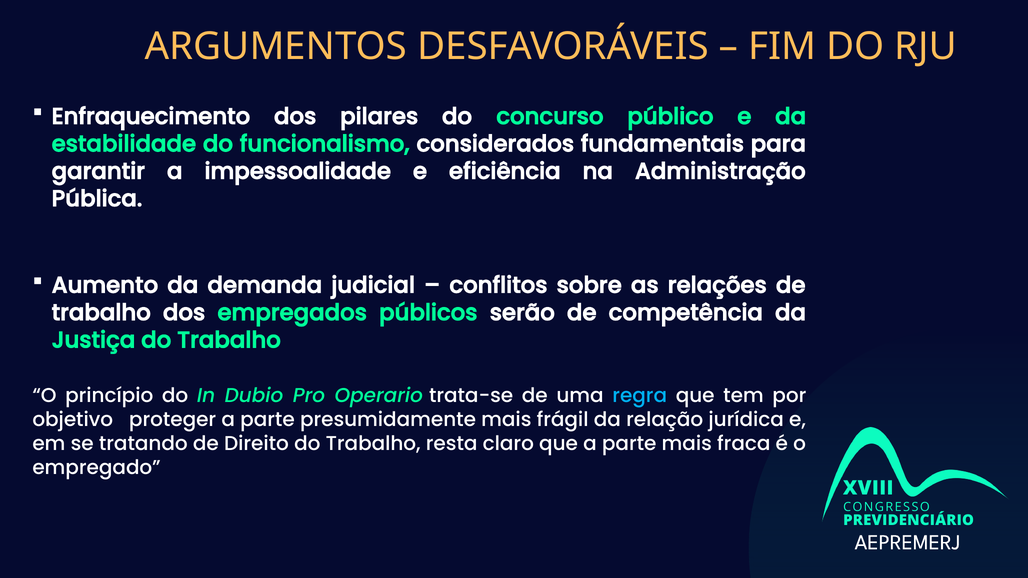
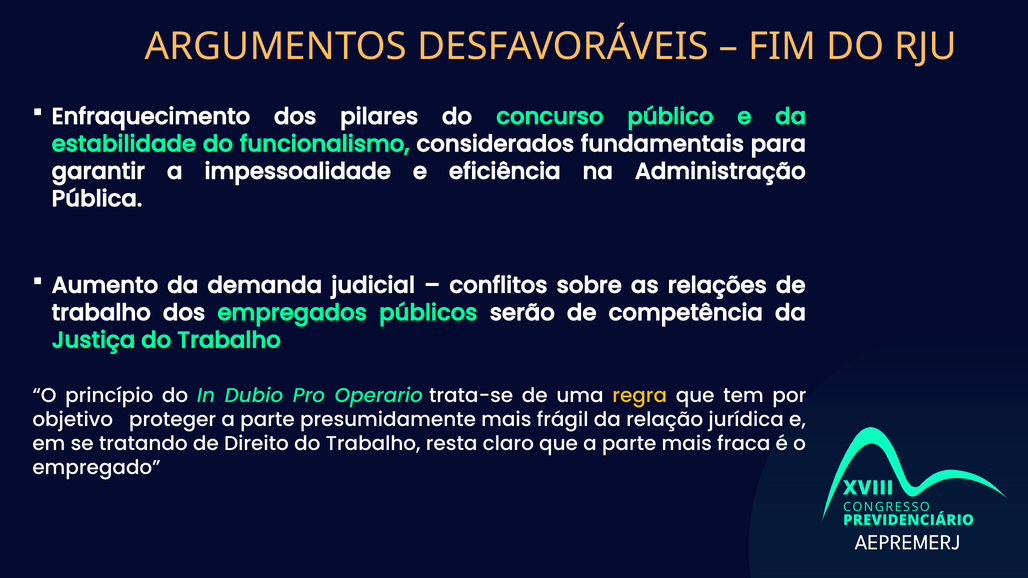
regra colour: light blue -> yellow (640, 396)
